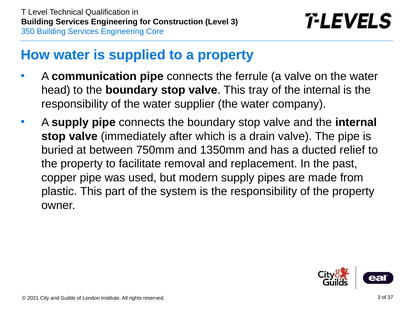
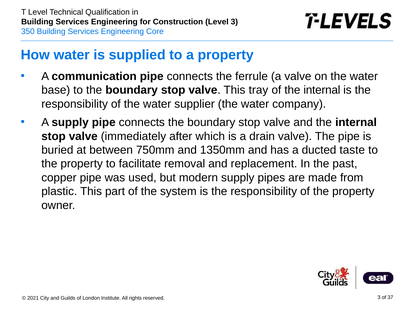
head: head -> base (56, 90)
relief: relief -> taste (352, 150)
